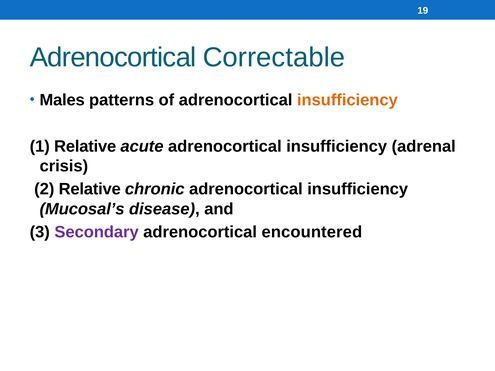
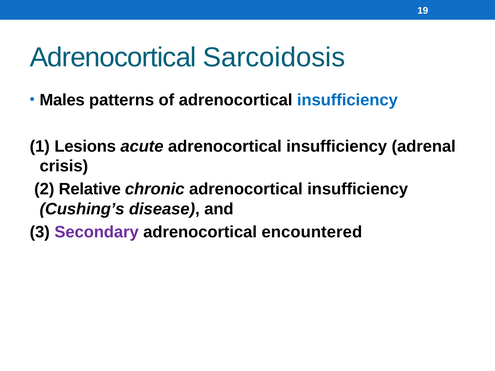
Correctable: Correctable -> Sarcoidosis (274, 58)
insufficiency colour: orange -> blue (347, 100)
1 Relative: Relative -> Lesions (85, 146)
Mucosal’s: Mucosal’s -> Cushing’s (82, 209)
